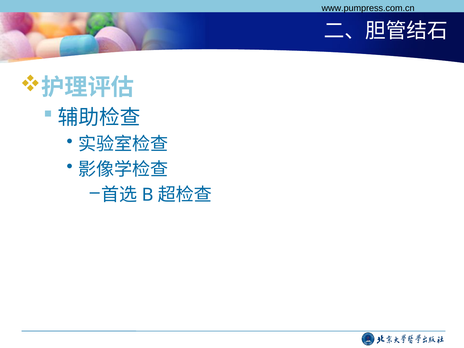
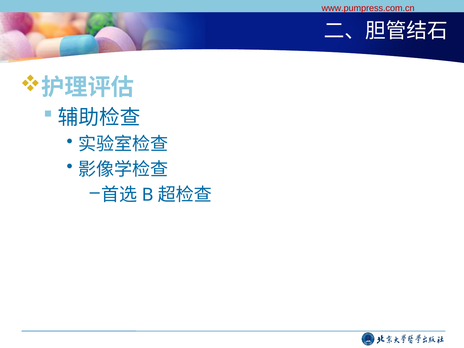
www.pumpress.com.cn colour: black -> red (368, 8)
